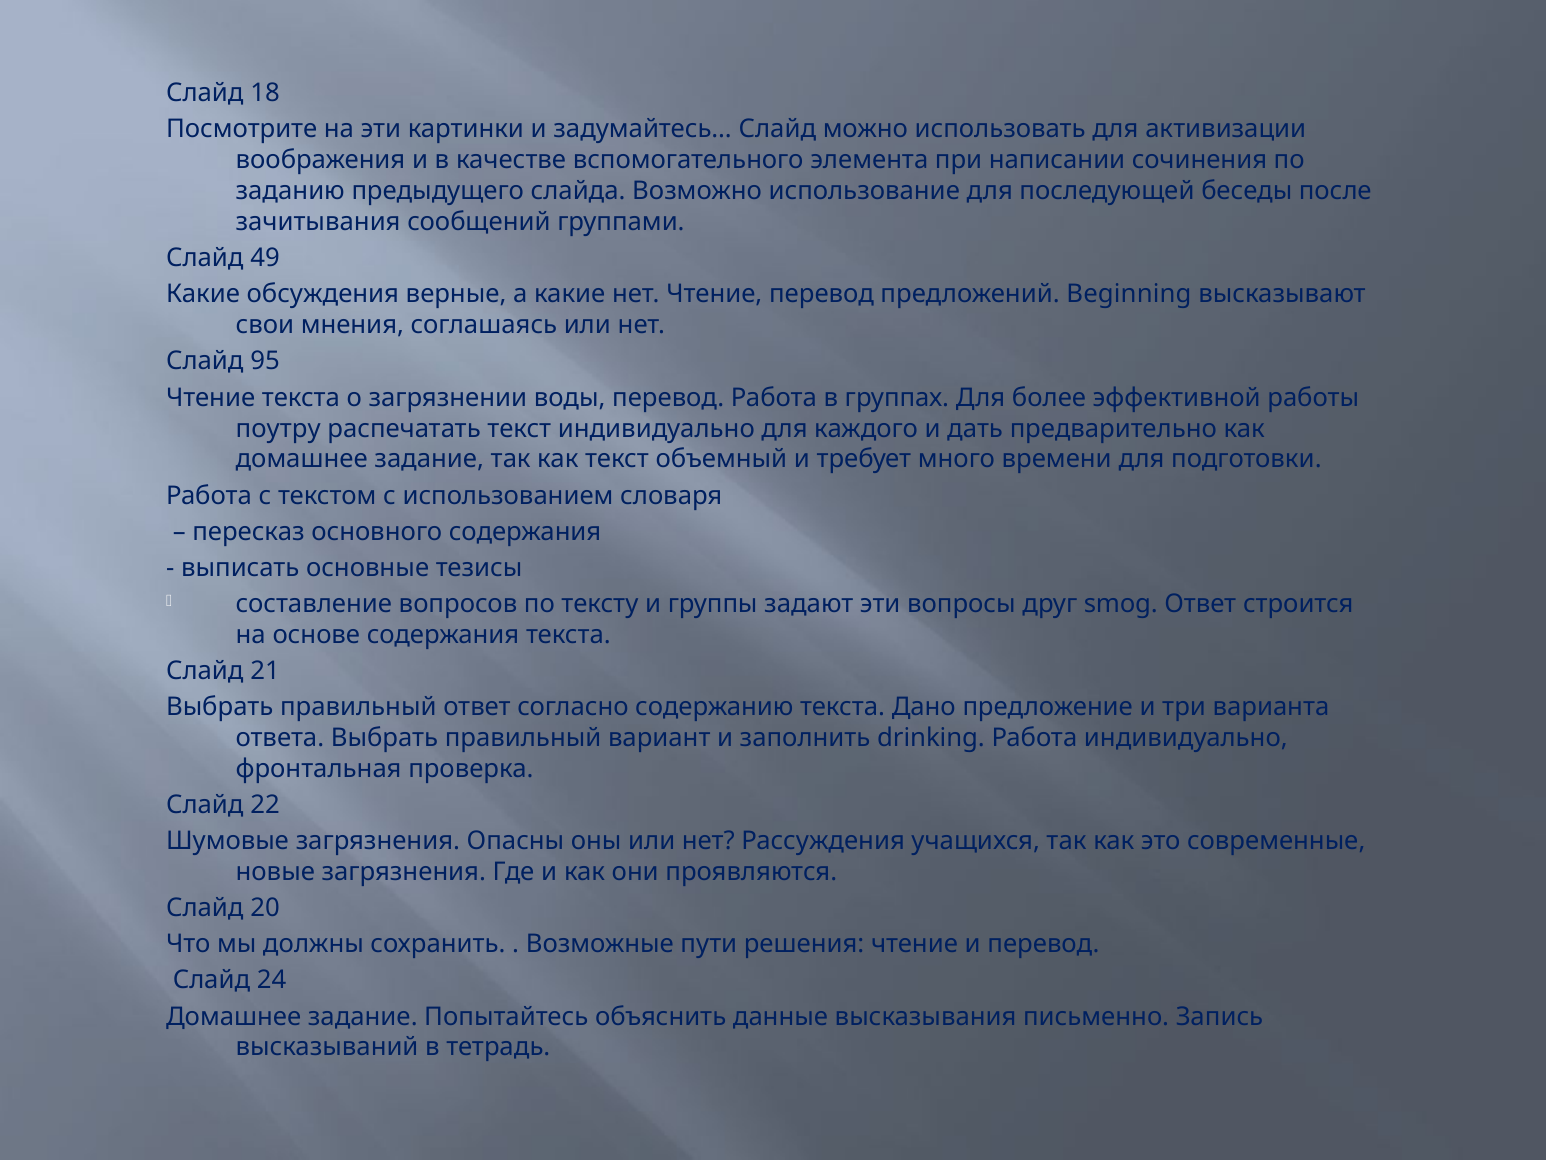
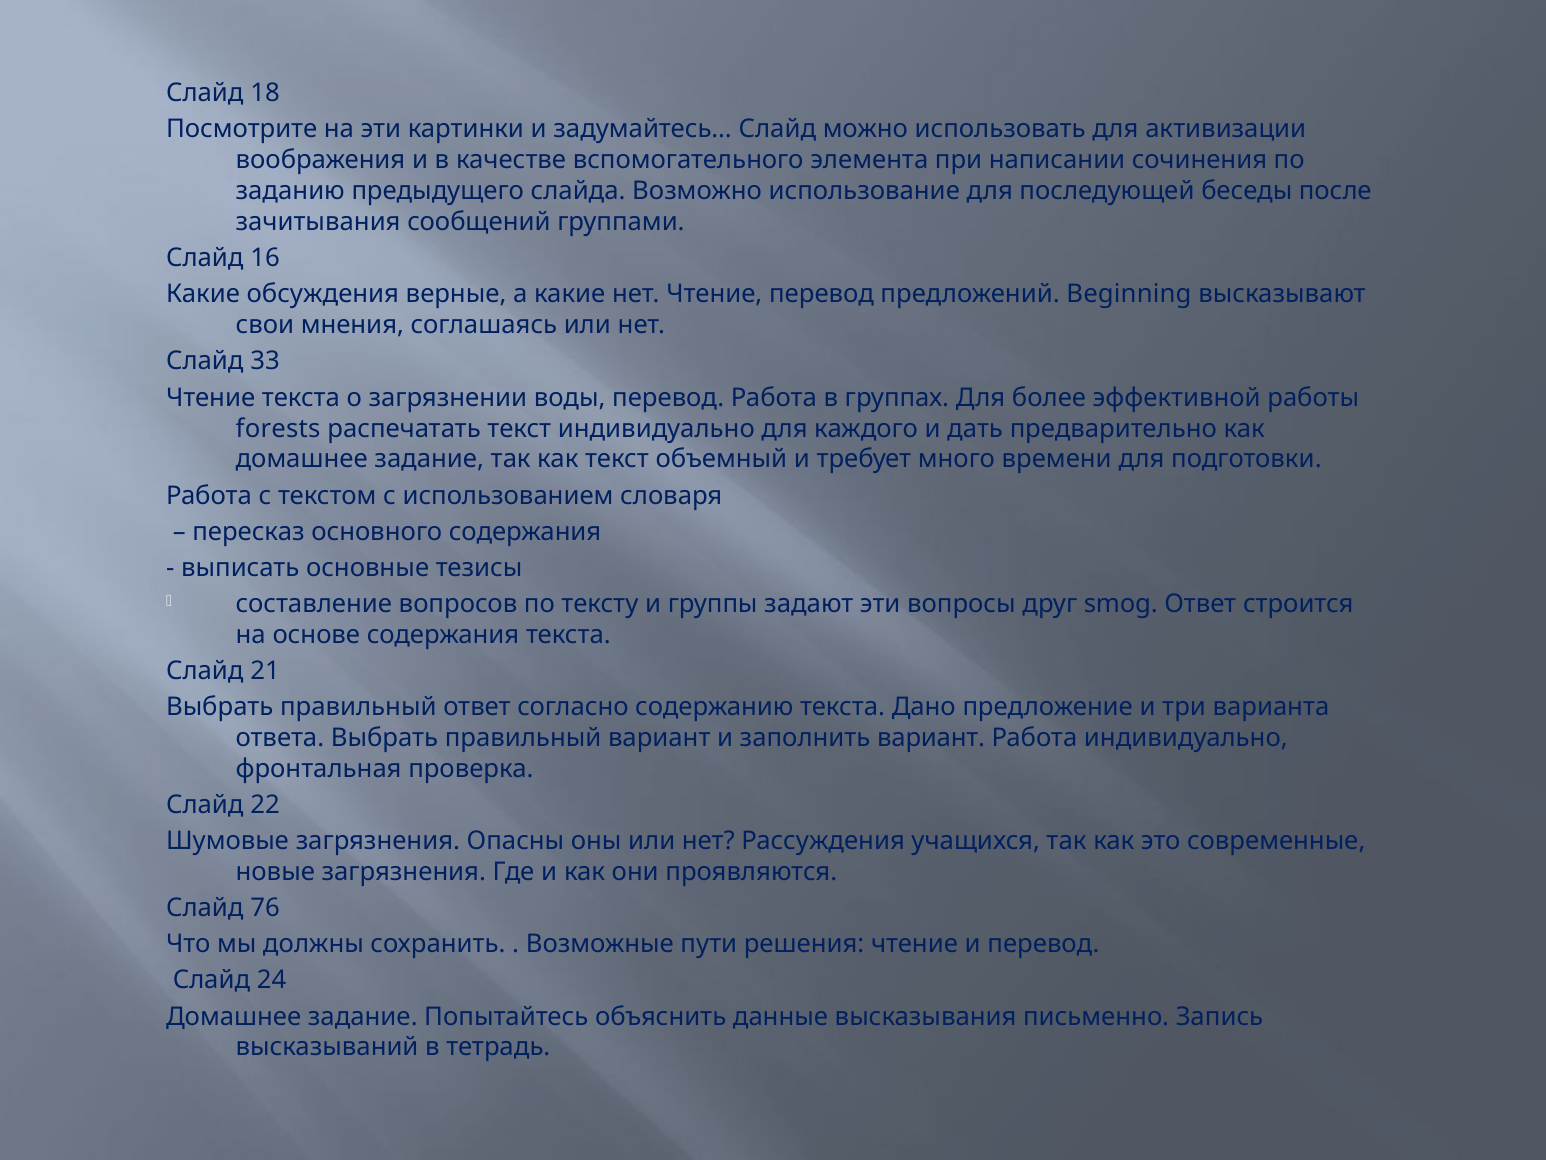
49: 49 -> 16 (265, 258)
95: 95 -> 33 (265, 361)
поутру: поутру -> forests (278, 428)
заполнить drinking: drinking -> вариант (931, 738)
20: 20 -> 76 (265, 908)
